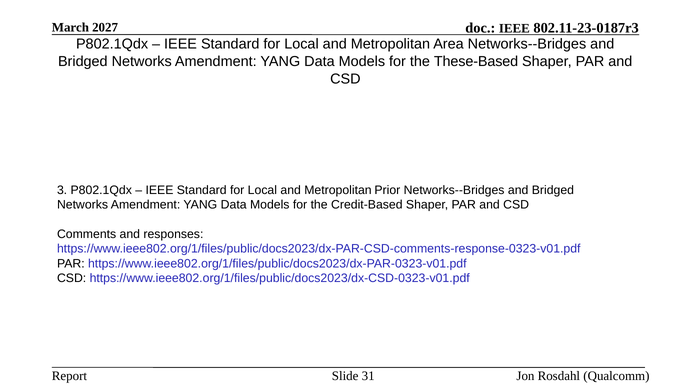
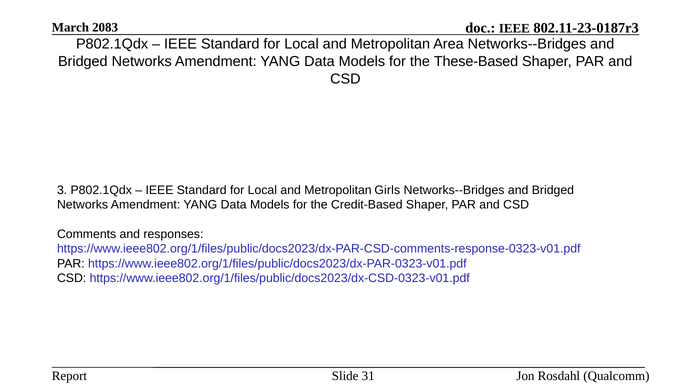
2027: 2027 -> 2083 (105, 28)
Prior: Prior -> Girls (387, 190)
